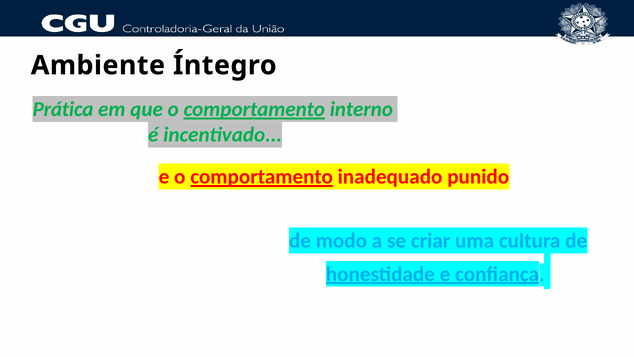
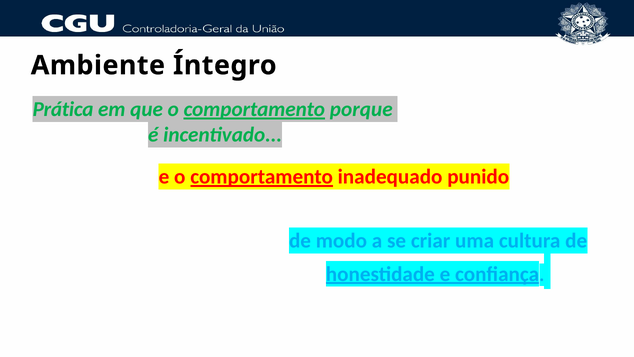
interno: interno -> porque (361, 109)
